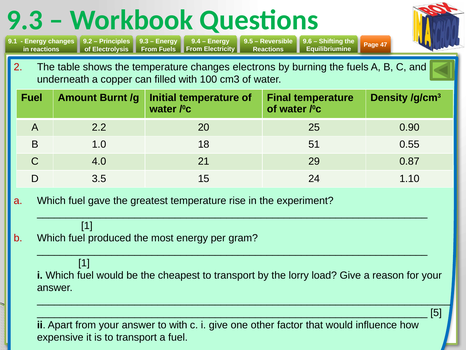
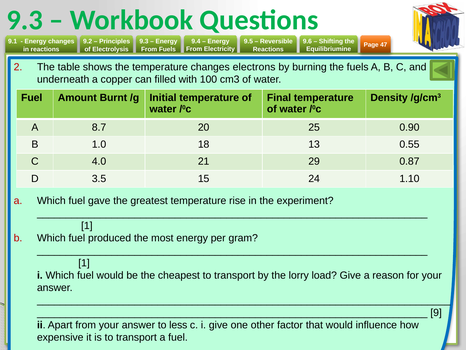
2.2: 2.2 -> 8.7 (99, 127)
51: 51 -> 13 (314, 144)
5: 5 -> 9 (436, 312)
to with: with -> less (178, 325)
